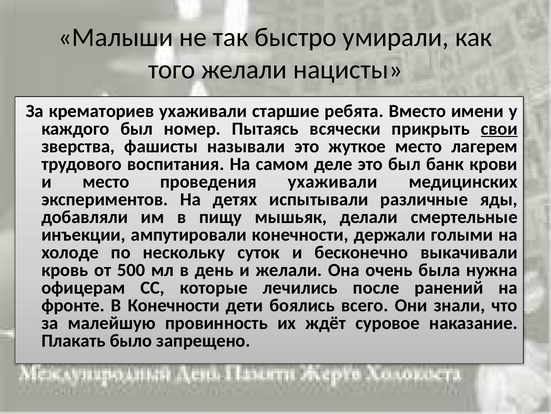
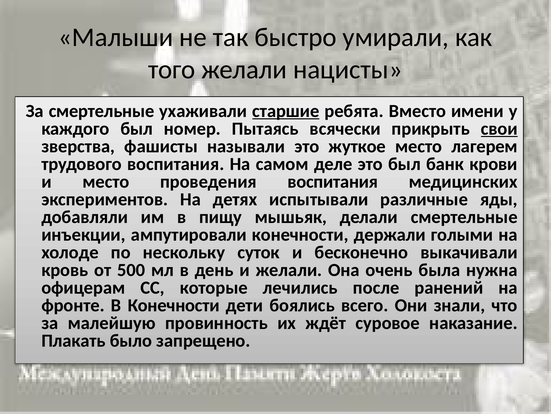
За крематориев: крематориев -> смертельные (102, 111)
старшие underline: none -> present (286, 111)
проведения ухаживали: ухаживали -> воспитания (333, 181)
